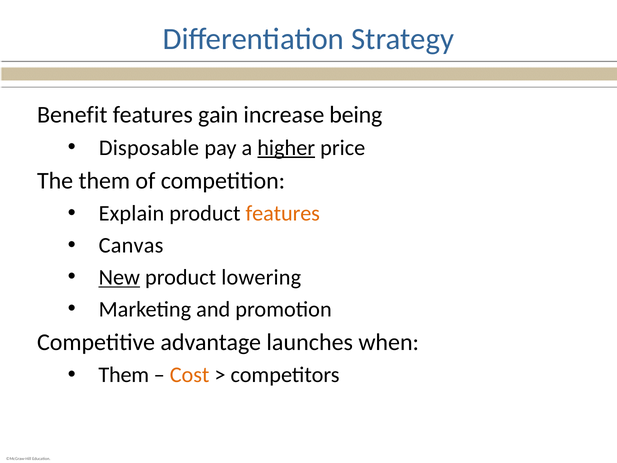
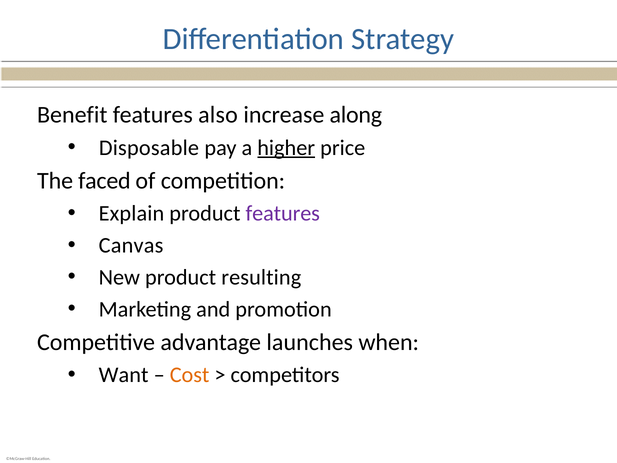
gain: gain -> also (218, 115)
being: being -> along (356, 115)
The them: them -> faced (104, 181)
features colour: orange -> purple (283, 213)
New underline: present -> none (119, 277)
lowering: lowering -> resulting (261, 277)
Them: Them -> Want (124, 375)
